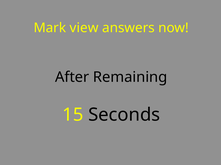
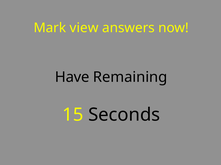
After: After -> Have (72, 77)
